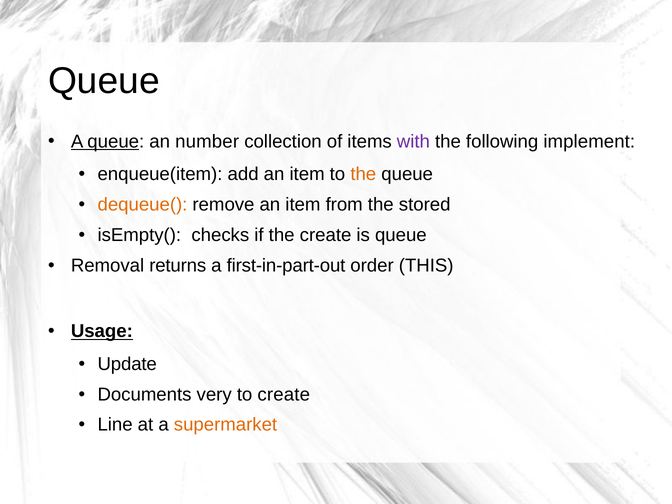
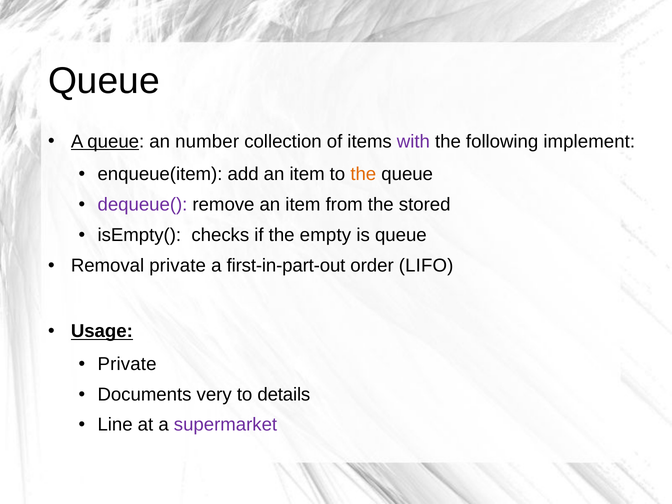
dequeue( colour: orange -> purple (142, 205)
the create: create -> empty (325, 235)
Removal returns: returns -> private (178, 265)
THIS: THIS -> LIFO (426, 265)
Update: Update -> Private (127, 364)
to create: create -> details (284, 394)
supermarket colour: orange -> purple (225, 425)
